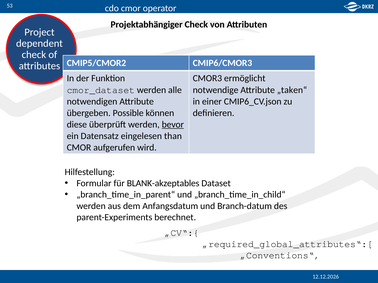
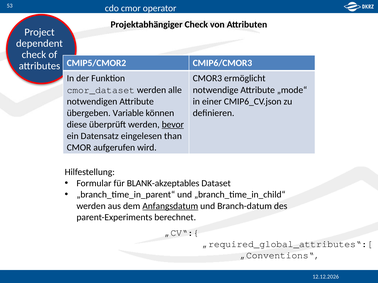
„taken“: „taken“ -> „mode“ (292, 90)
Possible: Possible -> Variable (128, 113)
Anfangsdatum underline: none -> present (170, 206)
